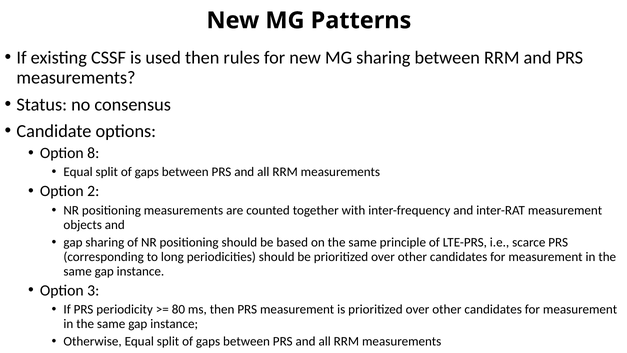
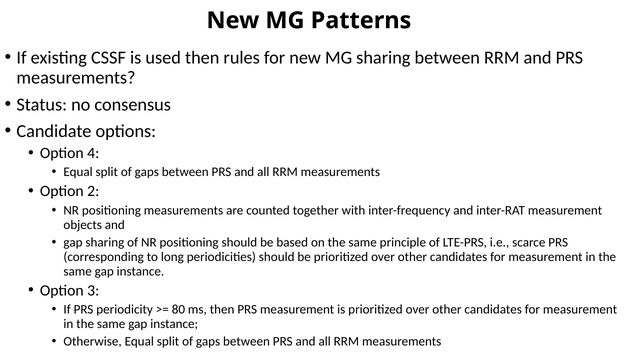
8: 8 -> 4 (93, 153)
